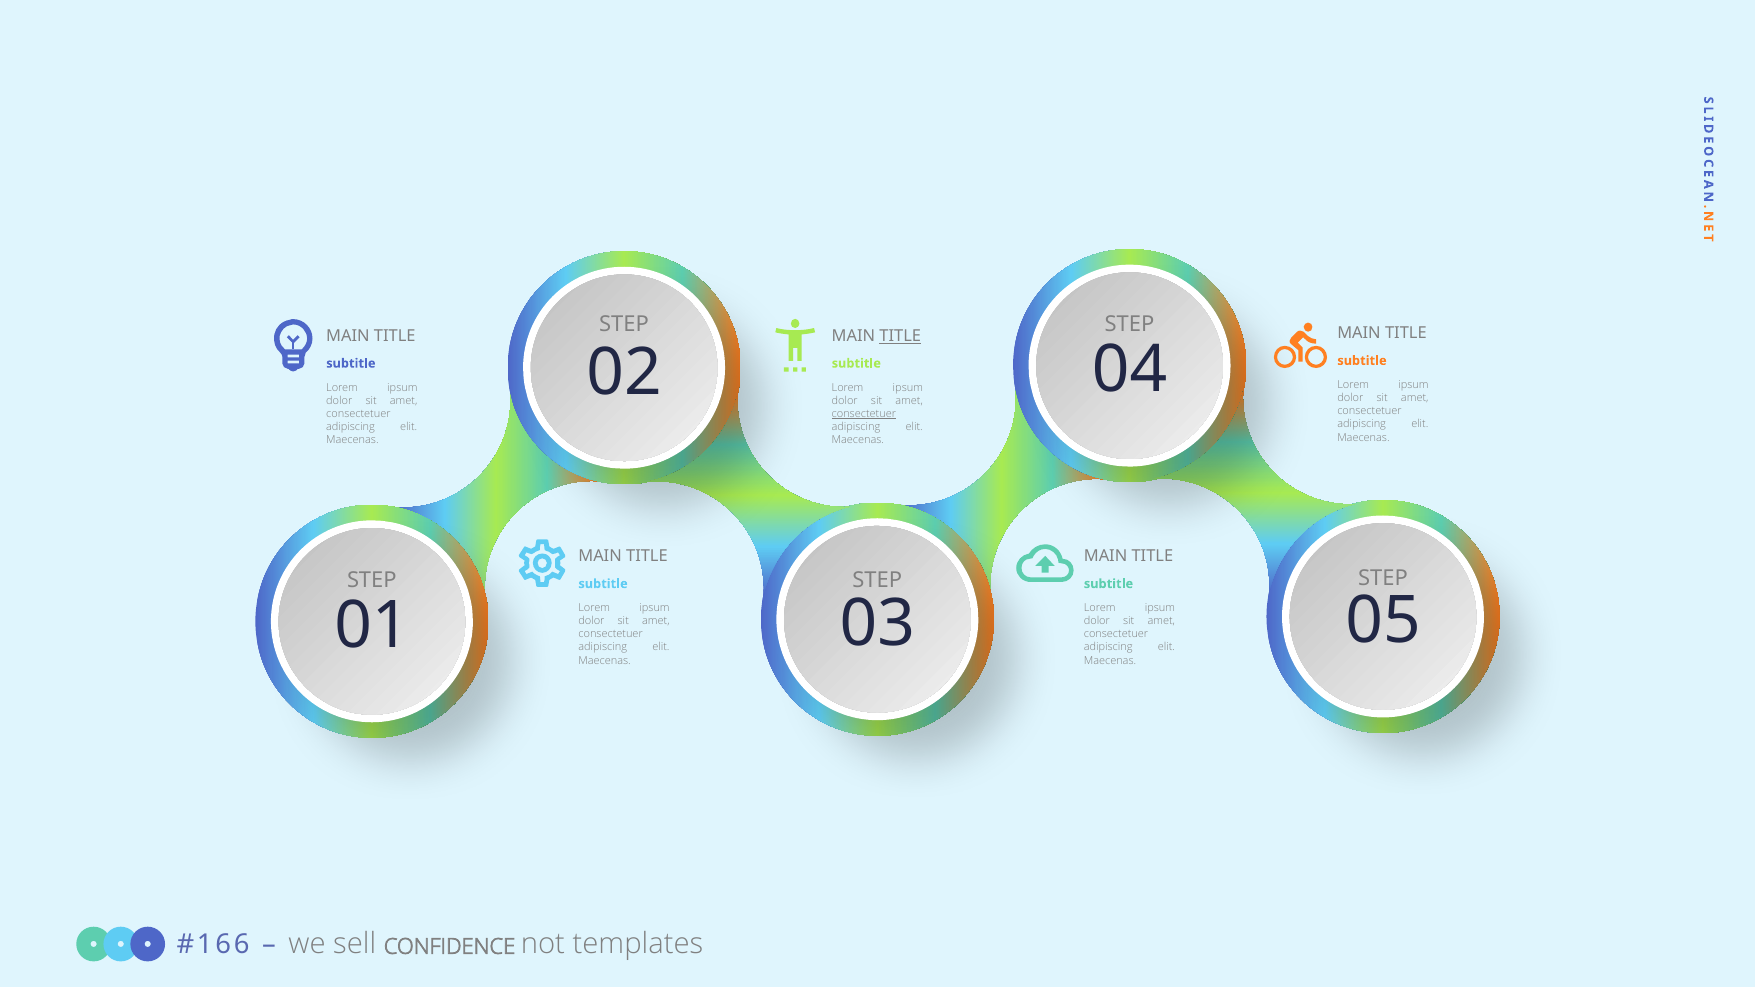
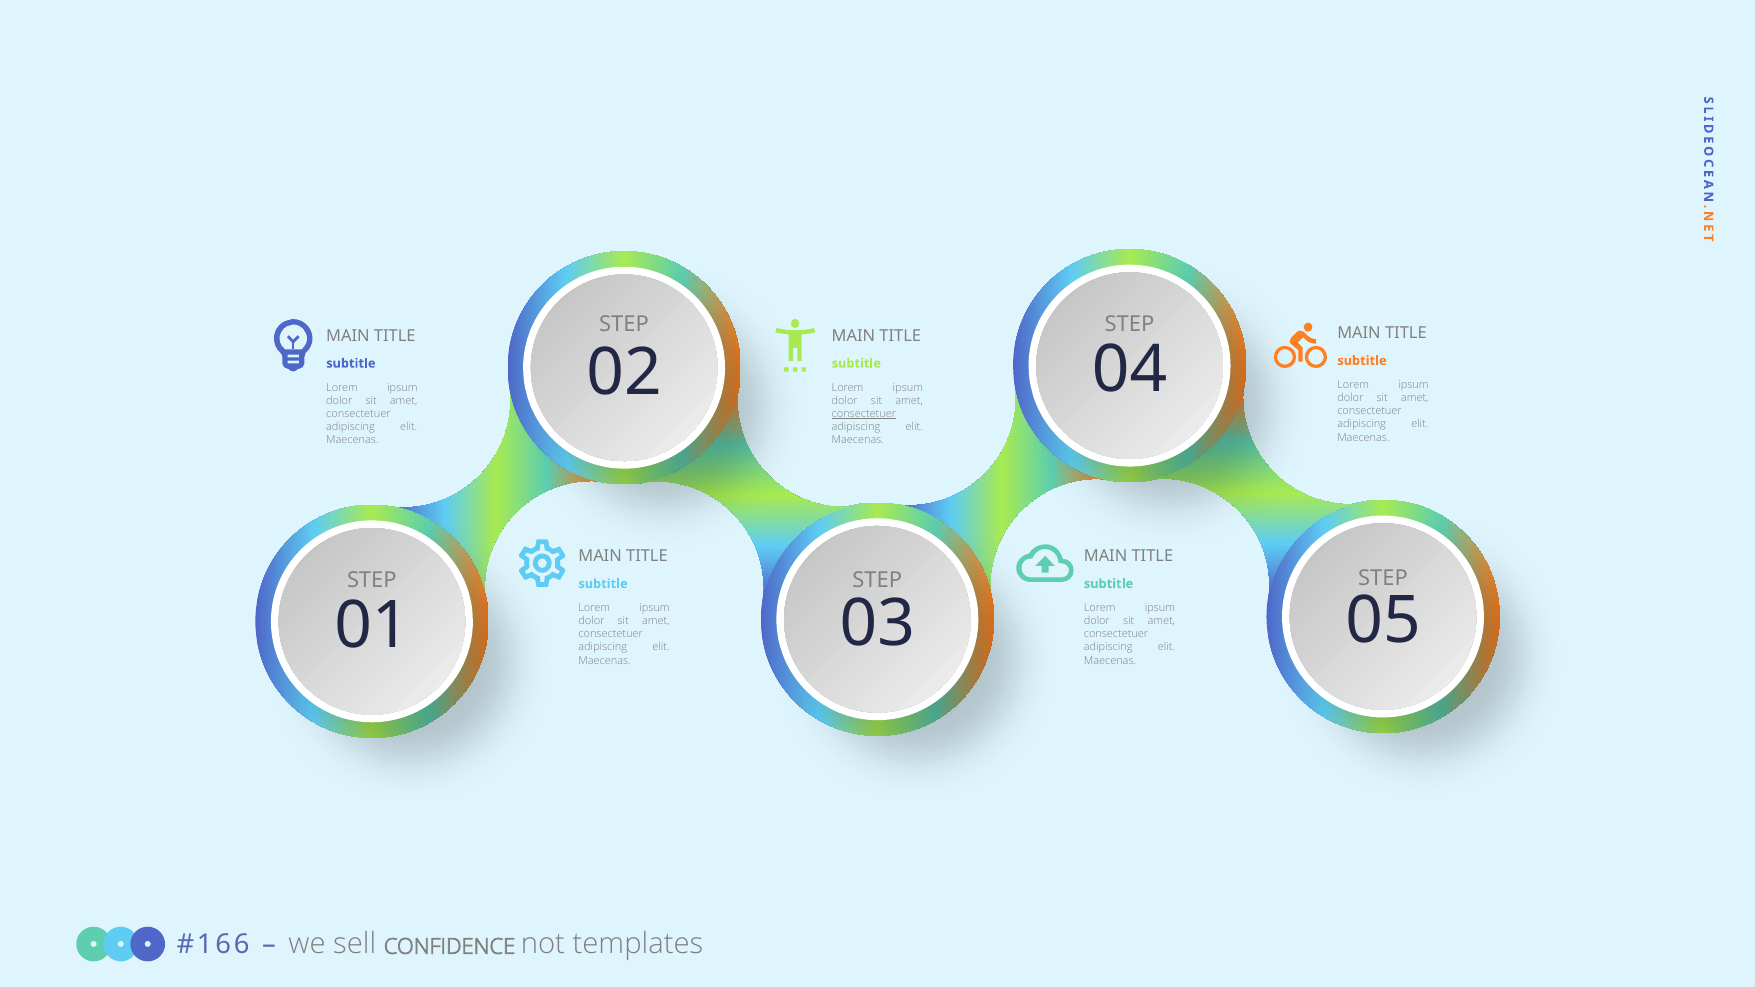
TITLE underline: present -> none (900, 336)
